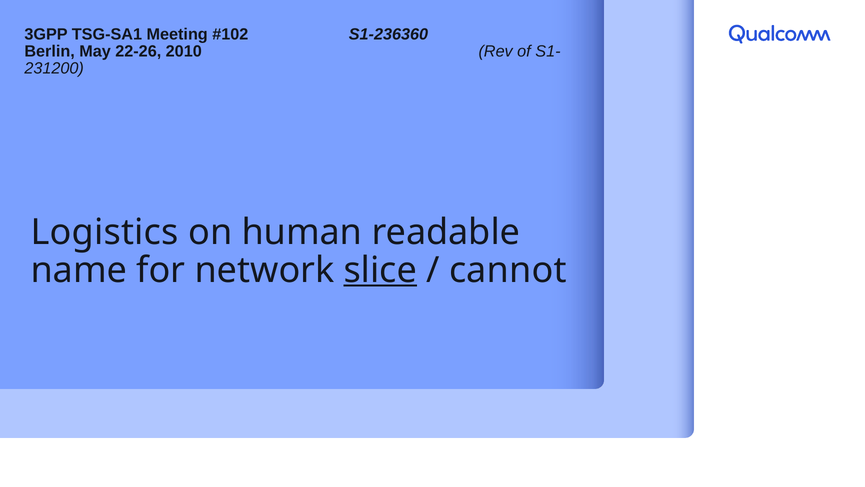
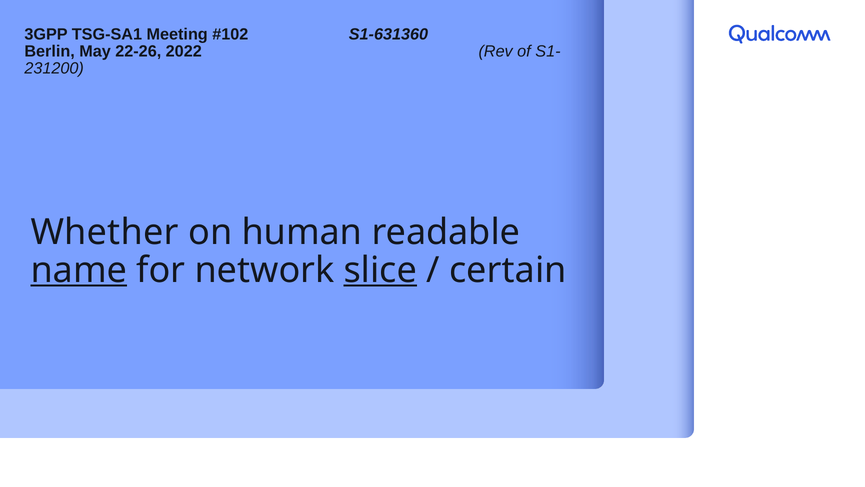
S1-236360: S1-236360 -> S1-631360 (388, 34)
2010: 2010 -> 2022 (184, 51)
Logistics: Logistics -> Whether (105, 232)
name underline: none -> present (79, 270)
cannot: cannot -> certain (508, 270)
